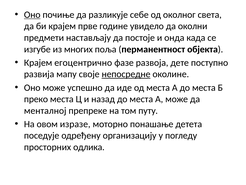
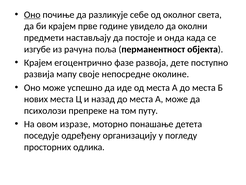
многих: многих -> рачуна (78, 49)
непосредне underline: present -> none (126, 74)
преко: преко -> нових (36, 99)
менталној: менталној -> психолози (45, 110)
